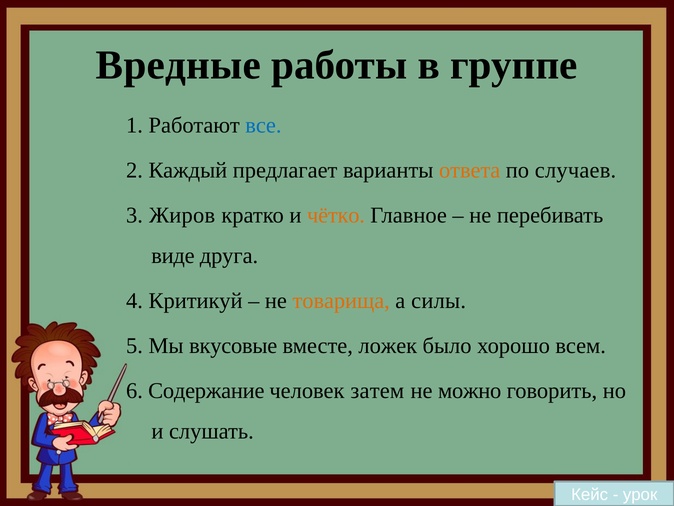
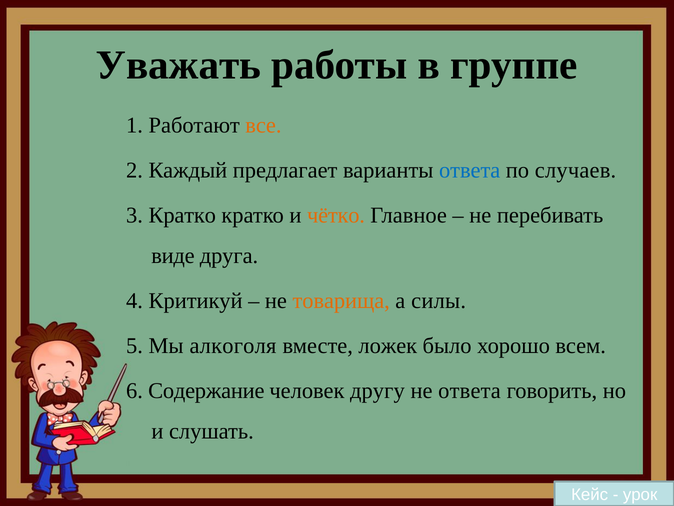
Вредные: Вредные -> Уважать (179, 65)
все colour: blue -> orange (263, 125)
ответа colour: orange -> blue (470, 170)
3 Жиров: Жиров -> Кратко (182, 215)
вкусовые: вкусовые -> алкоголя (233, 346)
затем: затем -> другу (377, 390)
не можно: можно -> ответа (469, 390)
